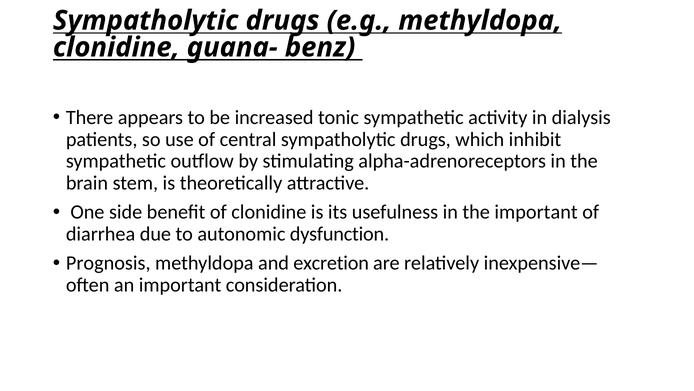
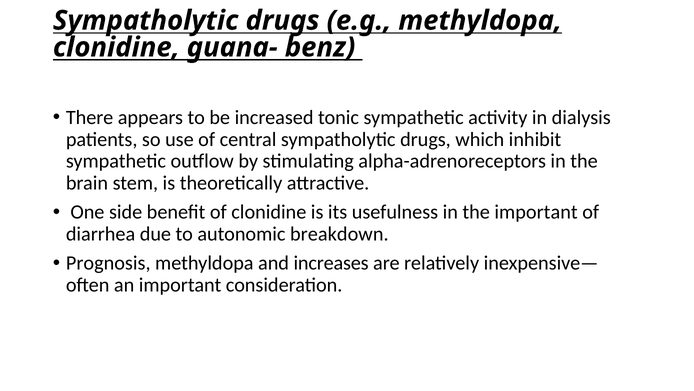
dysfunction: dysfunction -> breakdown (339, 234)
excretion: excretion -> increases (331, 263)
